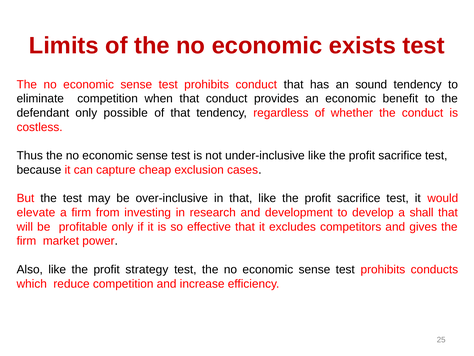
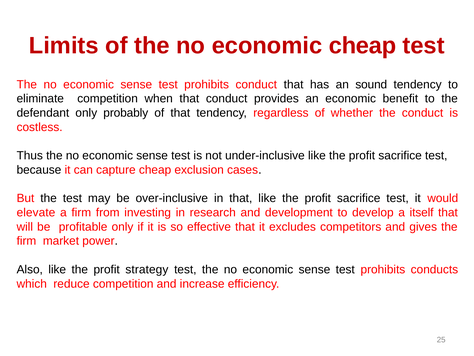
economic exists: exists -> cheap (363, 46)
possible: possible -> probably (126, 113)
shall: shall -> itself (422, 212)
